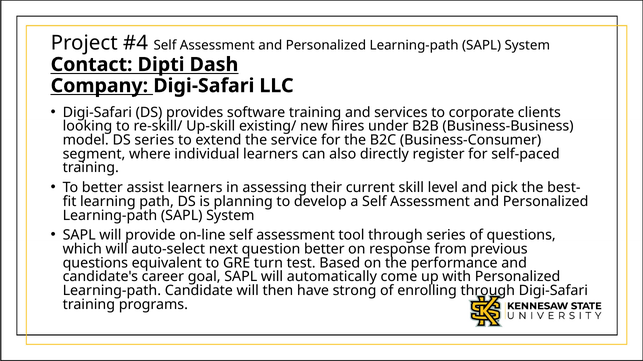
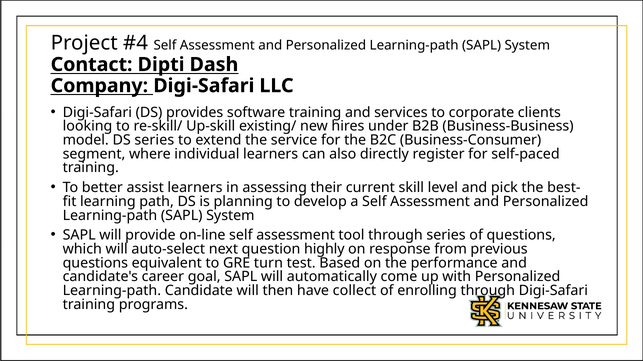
question better: better -> highly (324, 250)
strong: strong -> collect (354, 291)
